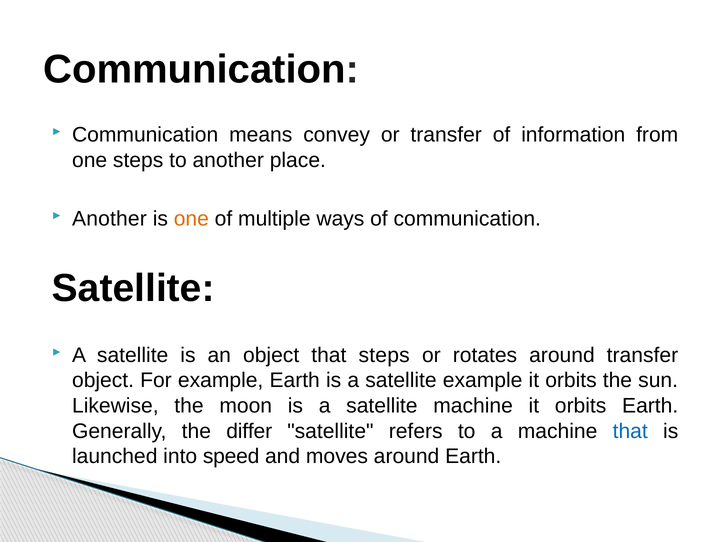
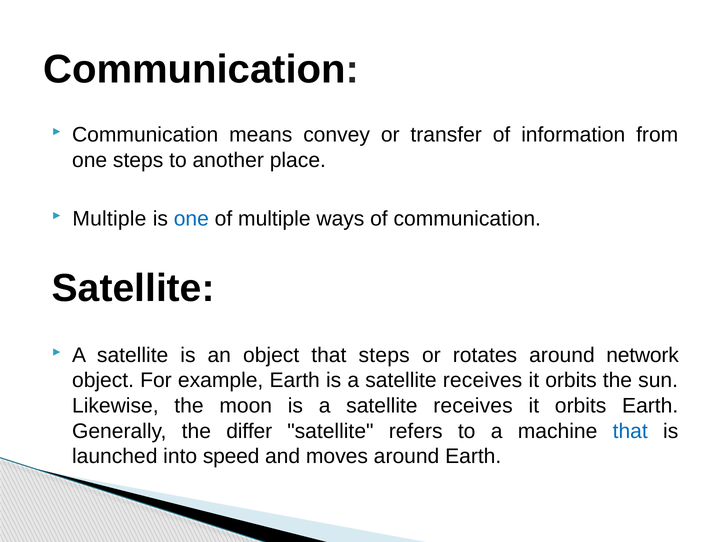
Another: Another -> Multiple (109, 218)
one colour: orange -> blue (191, 218)
around transfer: transfer -> network (643, 355)
example: example -> receives (483, 380)
machine: machine -> receives (473, 405)
